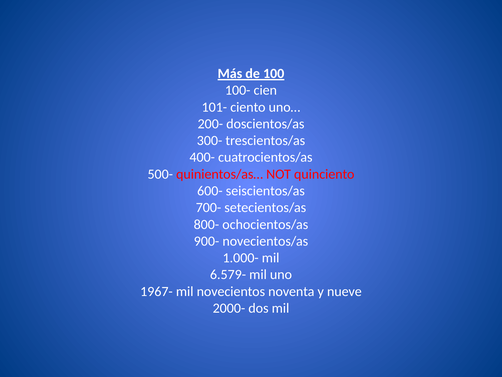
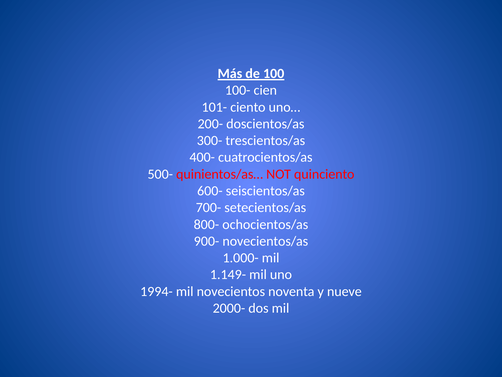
6.579-: 6.579- -> 1.149- (228, 274)
1967-: 1967- -> 1994- (156, 291)
